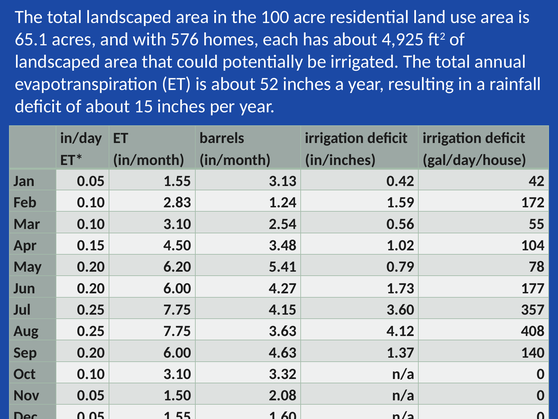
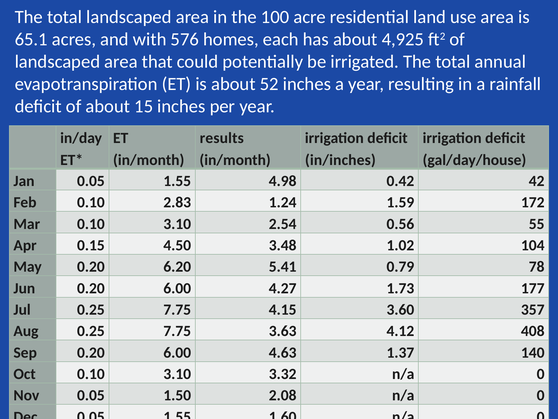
barrels: barrels -> results (222, 138)
3.13: 3.13 -> 4.98 (283, 181)
